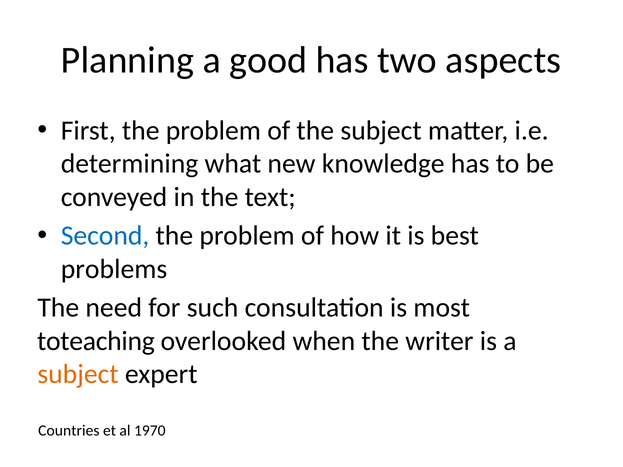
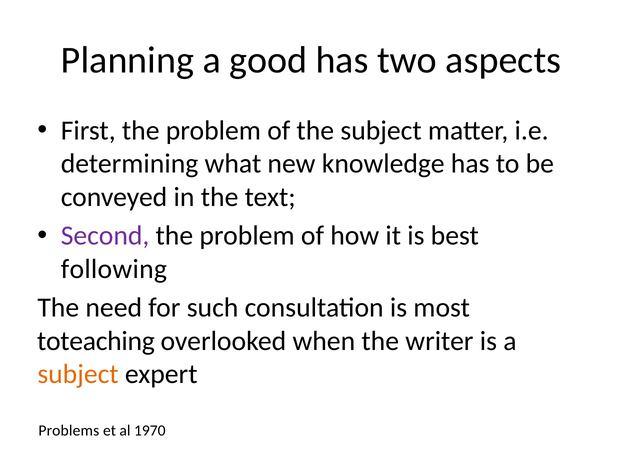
Second colour: blue -> purple (105, 236)
problems: problems -> following (114, 269)
Countries: Countries -> Problems (69, 431)
